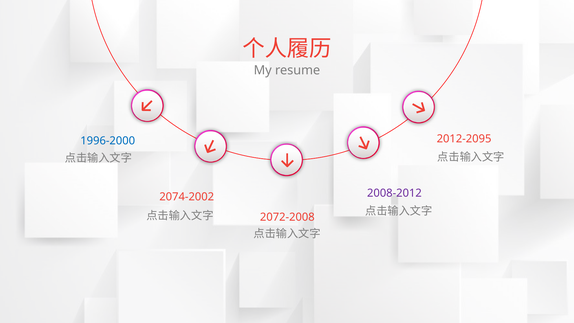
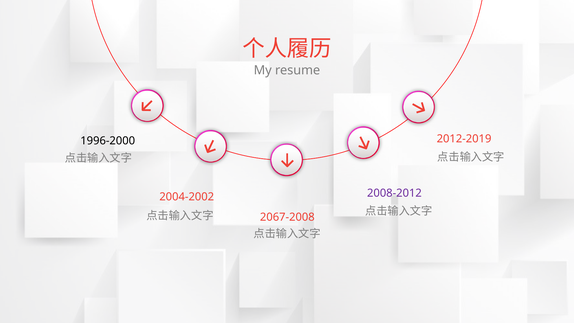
2012-2095: 2012-2095 -> 2012-2019 (464, 139)
1996-2000 colour: blue -> black (108, 141)
2074-2002: 2074-2002 -> 2004-2002 (187, 197)
2072-2008: 2072-2008 -> 2067-2008 (287, 217)
